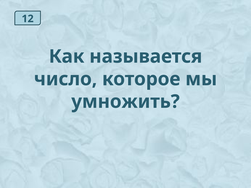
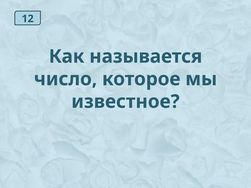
умножить: умножить -> известное (125, 102)
